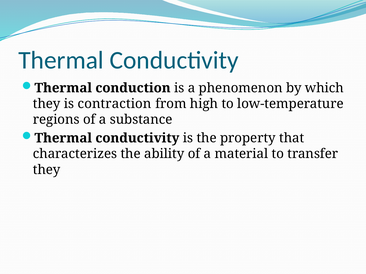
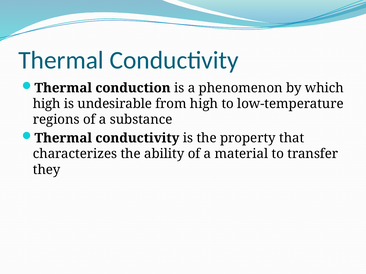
they: they -> high (47, 104)
contraction: contraction -> undesirable (115, 104)
